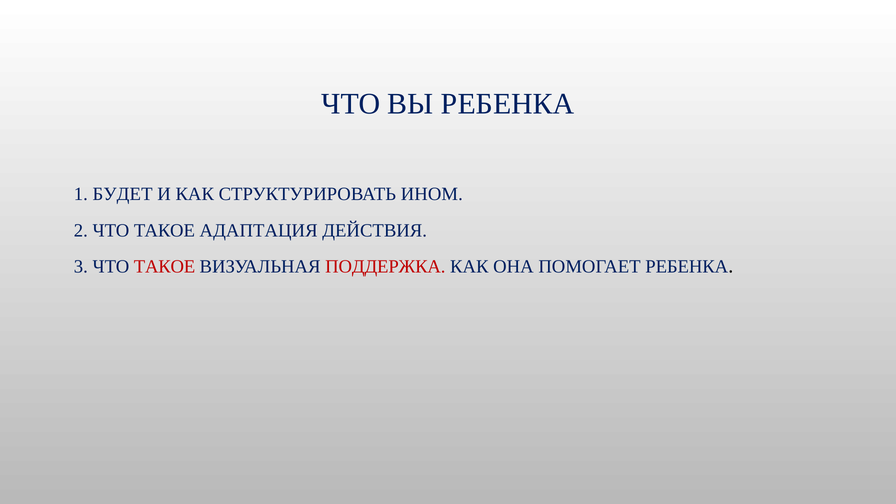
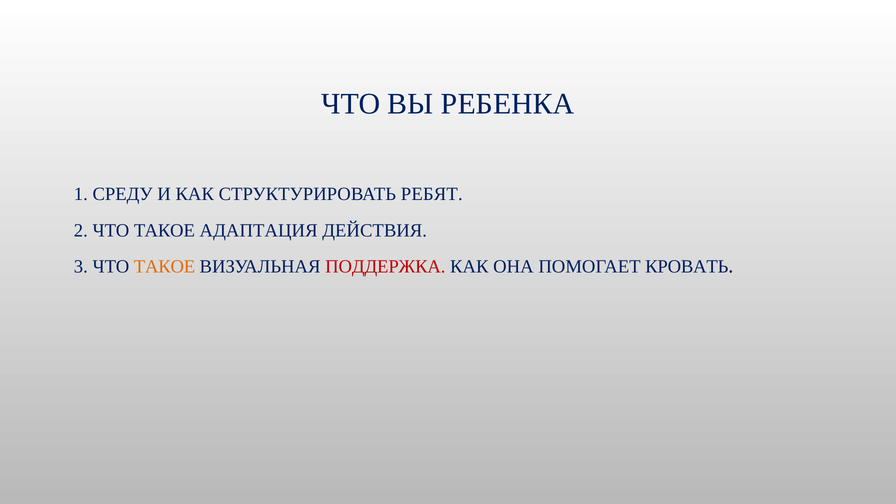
БУДЕТ: БУДЕТ -> СРЕДУ (123, 194)
ИНОМ: ИНОМ -> РЕБЯТ (432, 194)
ТАКОЕ colour: red -> orange (165, 267)
ПОМОГАЕТ РЕБЕНКА: РЕБЕНКА -> КРОВАТЬ (687, 267)
